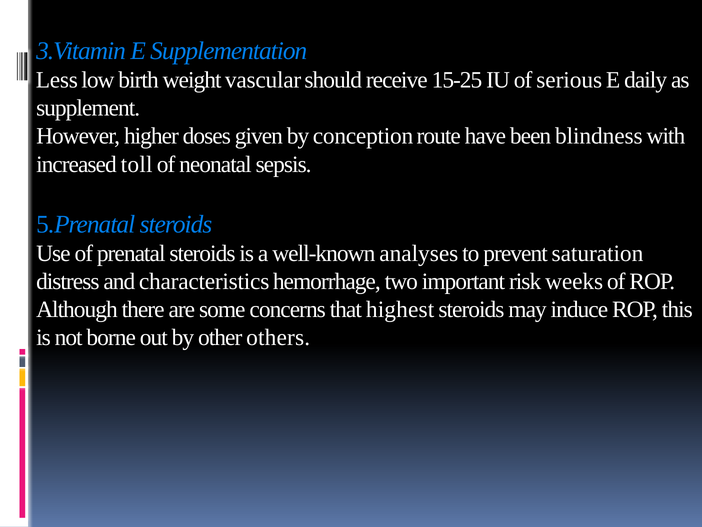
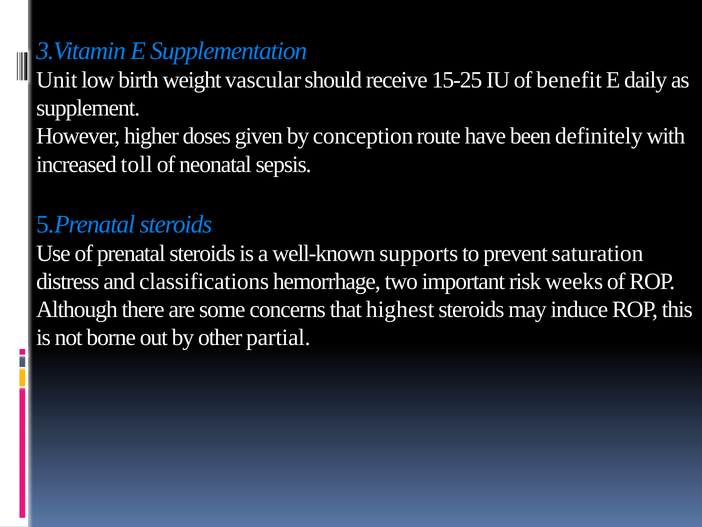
Less: Less -> Unit (57, 80)
serious: serious -> benefit (569, 80)
blindness: blindness -> definitely (599, 136)
analyses: analyses -> supports (419, 253)
characteristics: characteristics -> classifications (204, 281)
others: others -> partial (278, 337)
